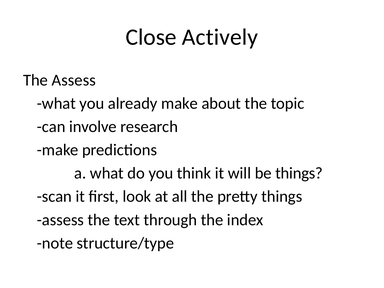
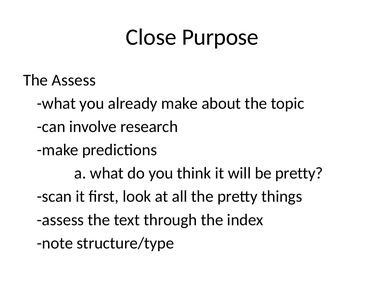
Actively: Actively -> Purpose (220, 37)
be things: things -> pretty (299, 173)
